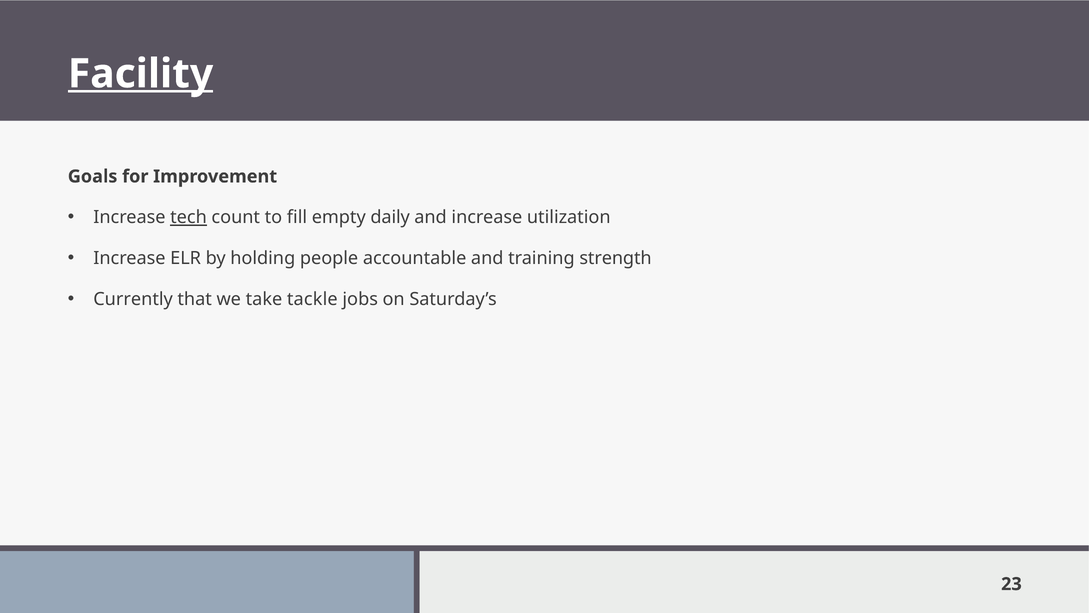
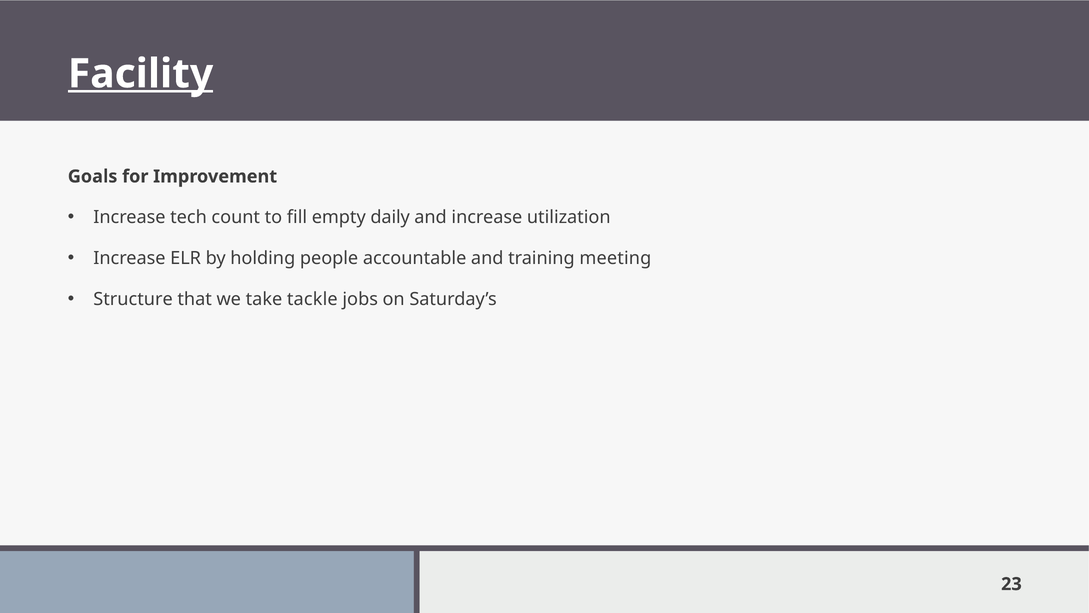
tech underline: present -> none (189, 217)
strength: strength -> meeting (615, 258)
Currently: Currently -> Structure (133, 299)
